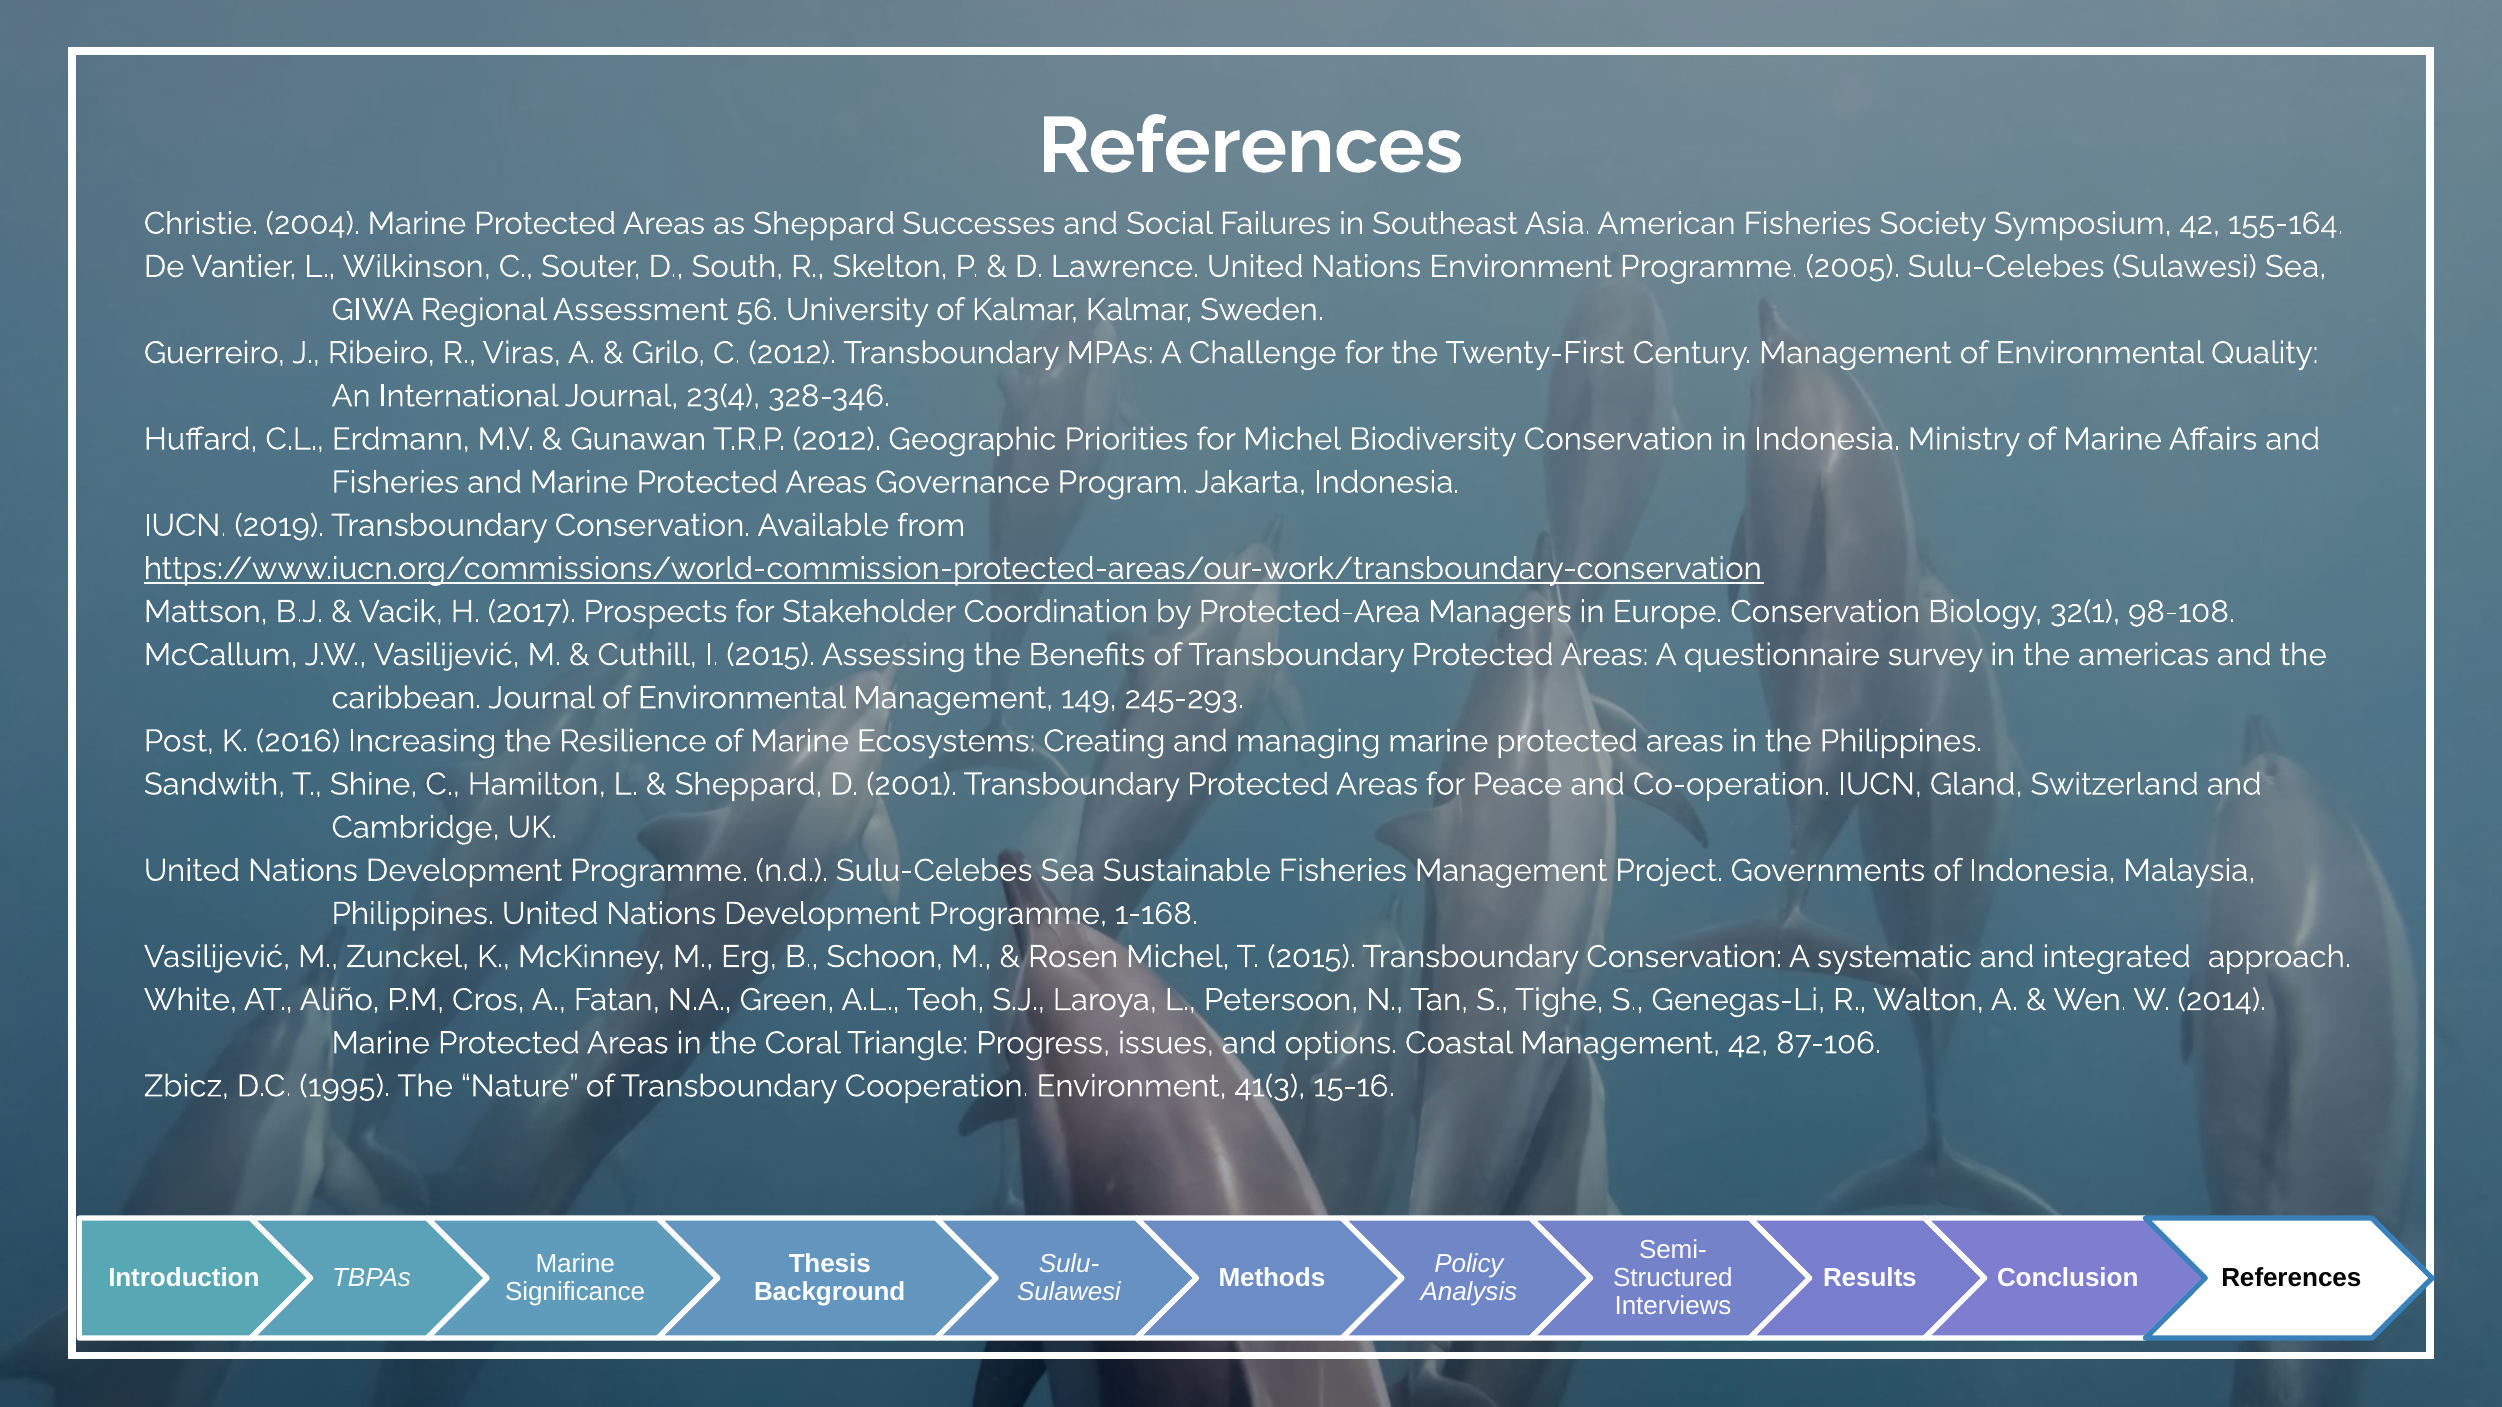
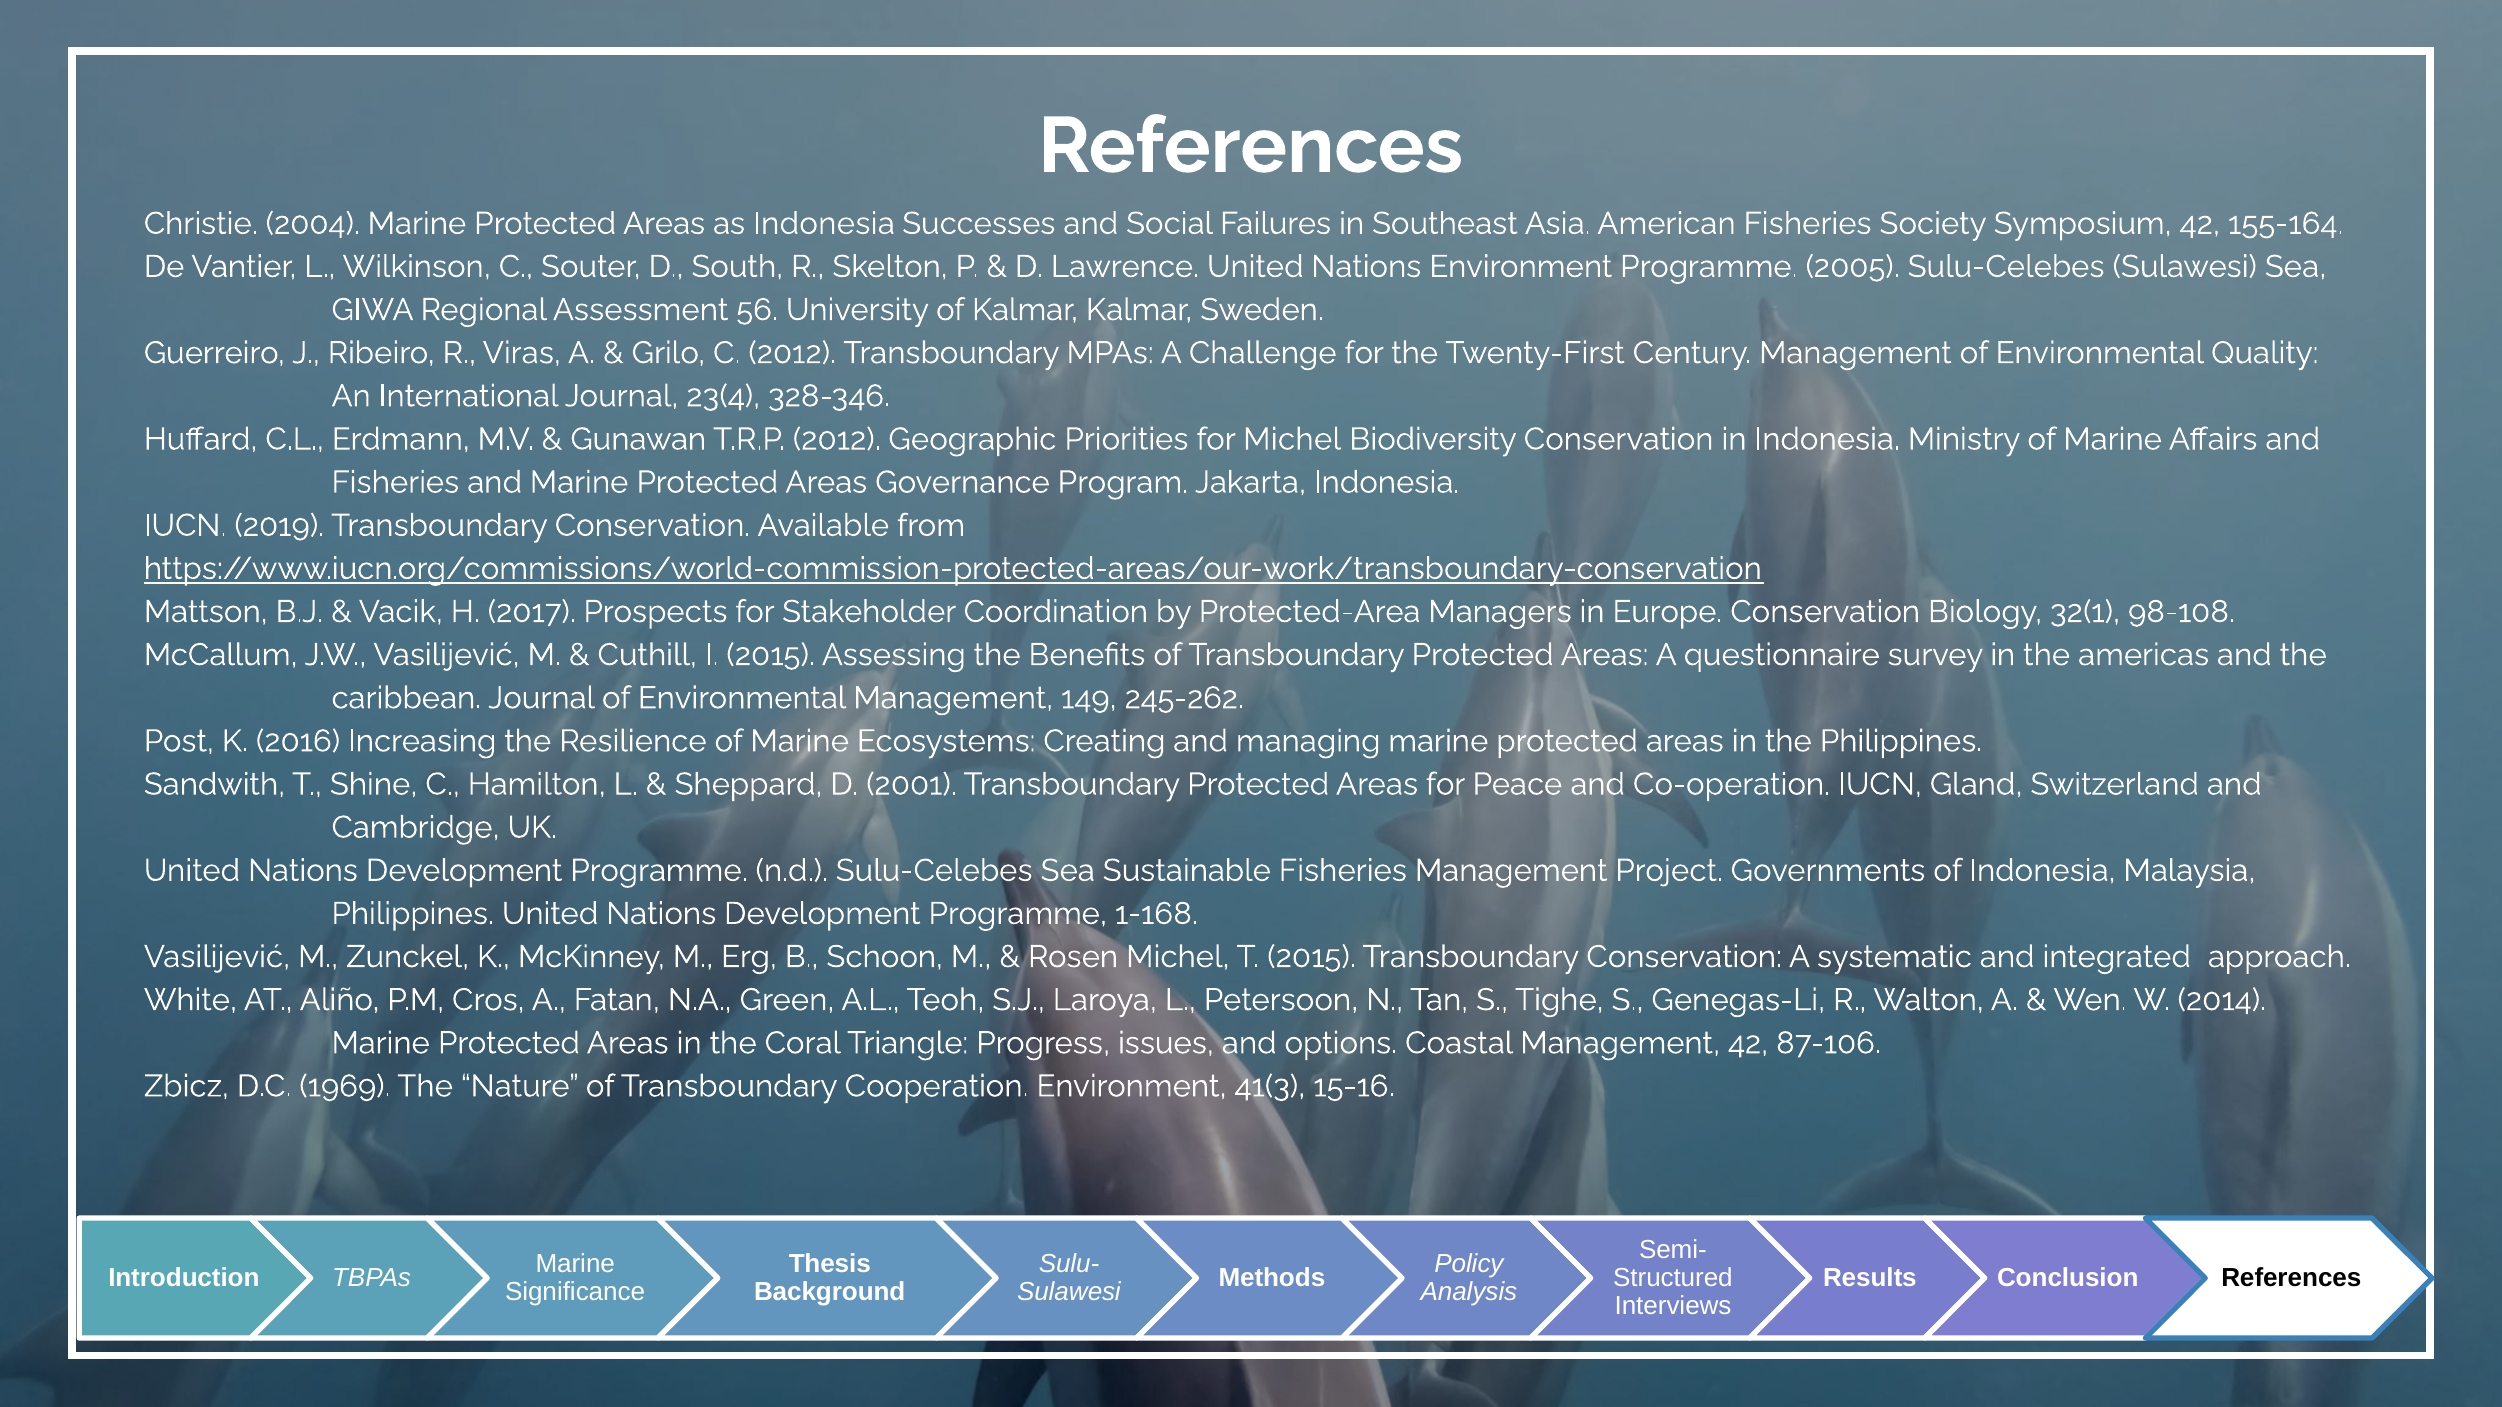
as Sheppard: Sheppard -> Indonesia (824, 224)
245-293: 245-293 -> 245-262 (1184, 698)
1995: 1995 -> 1969 (345, 1086)
